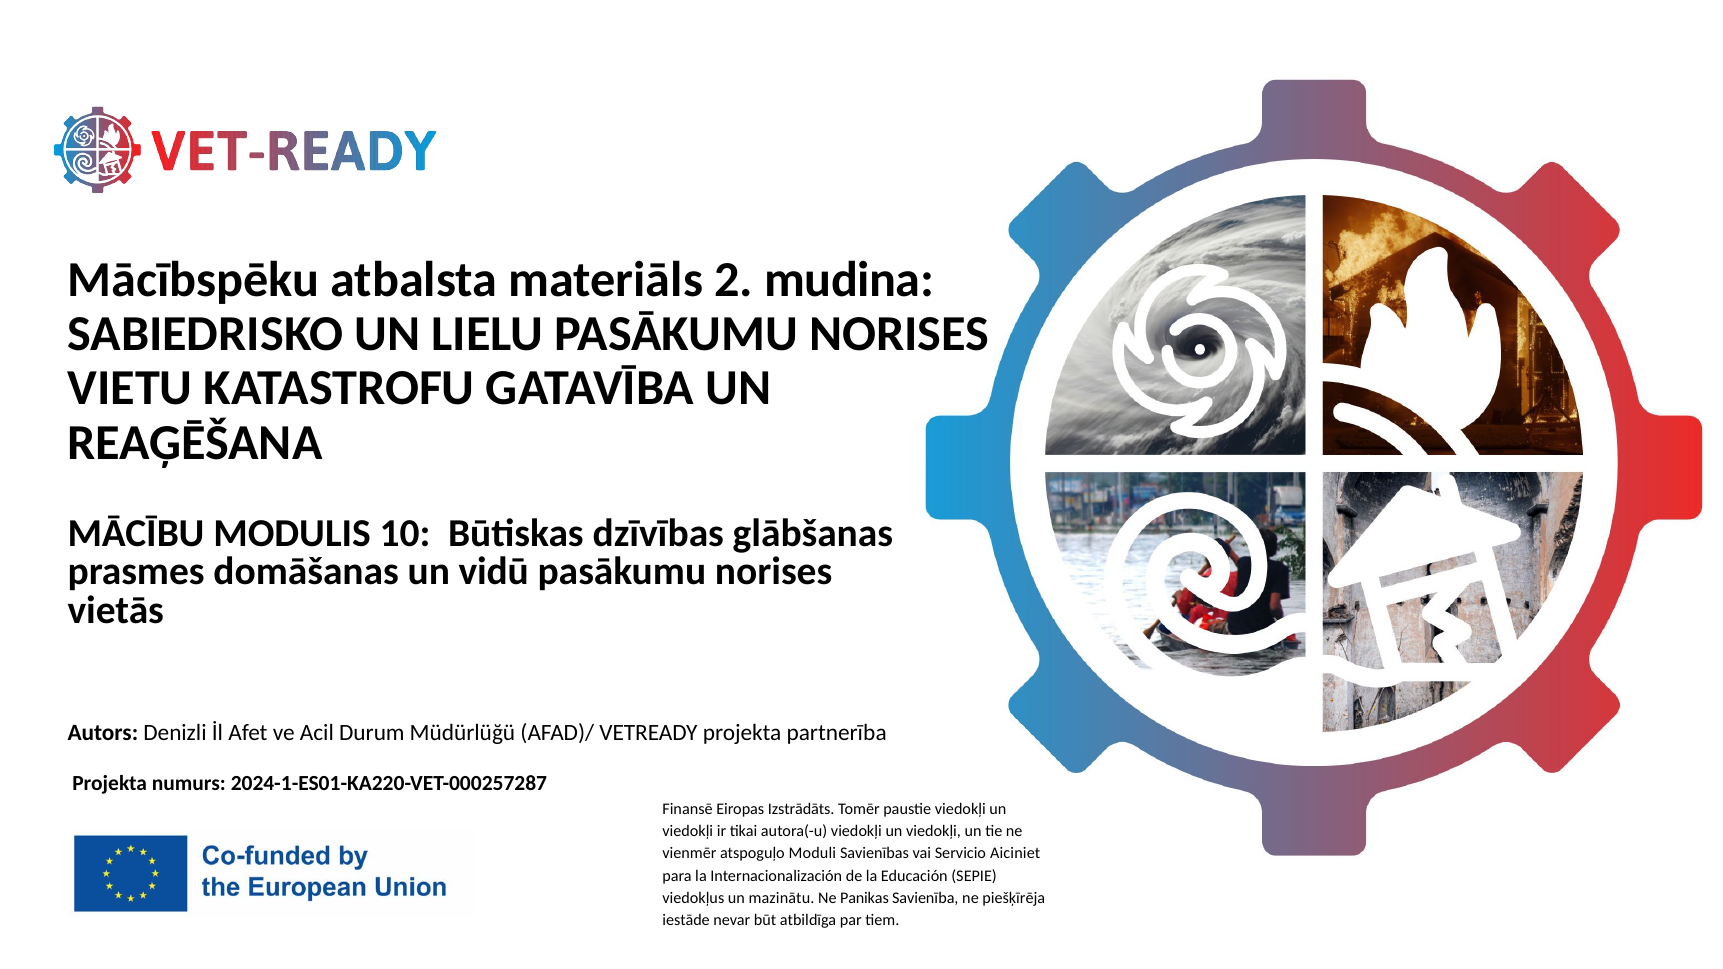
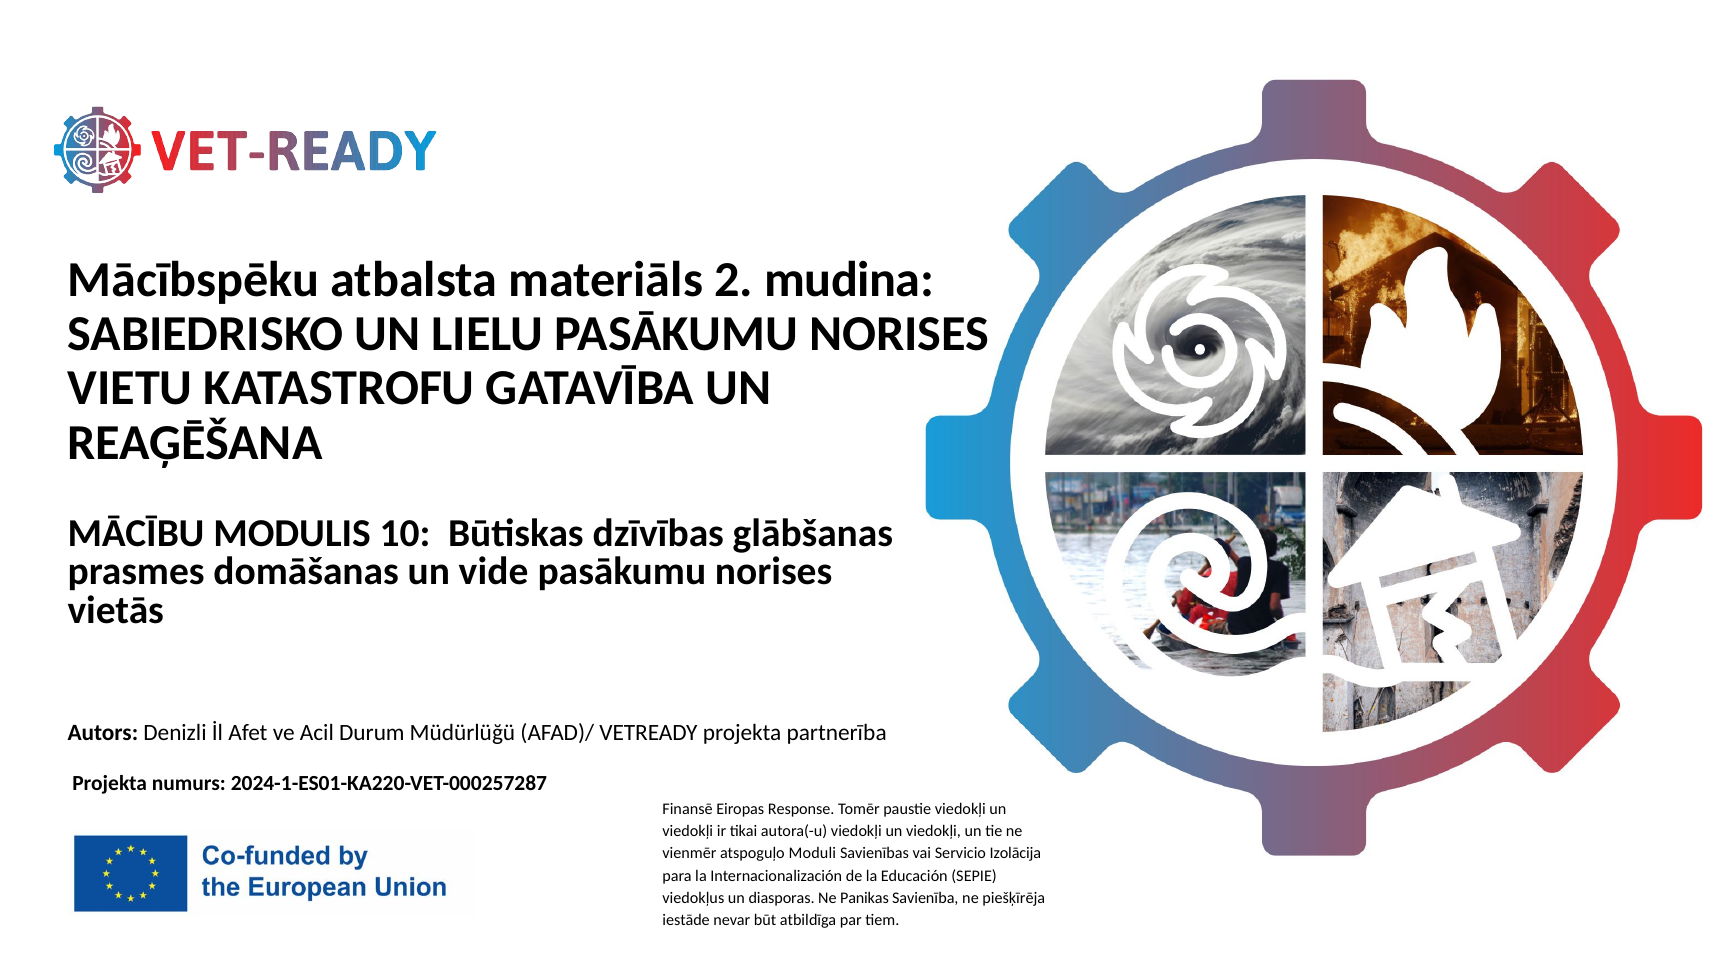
vidū: vidū -> vide (494, 572)
Izstrādāts: Izstrādāts -> Response (801, 809)
Aiciniet: Aiciniet -> Izolācija (1015, 854)
mazinātu: mazinātu -> diasporas (782, 898)
